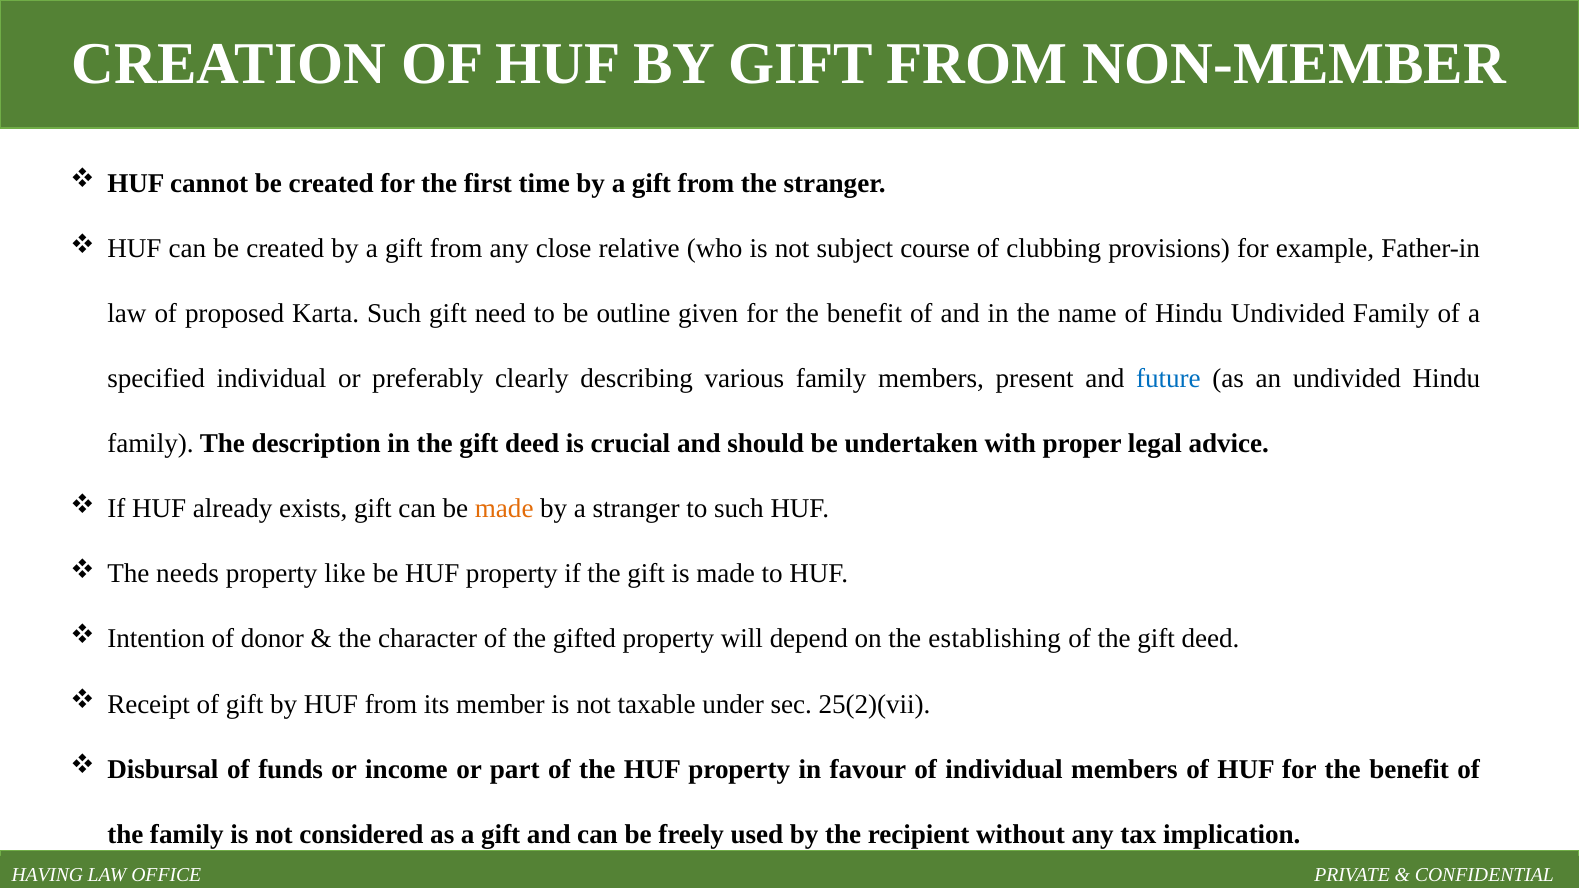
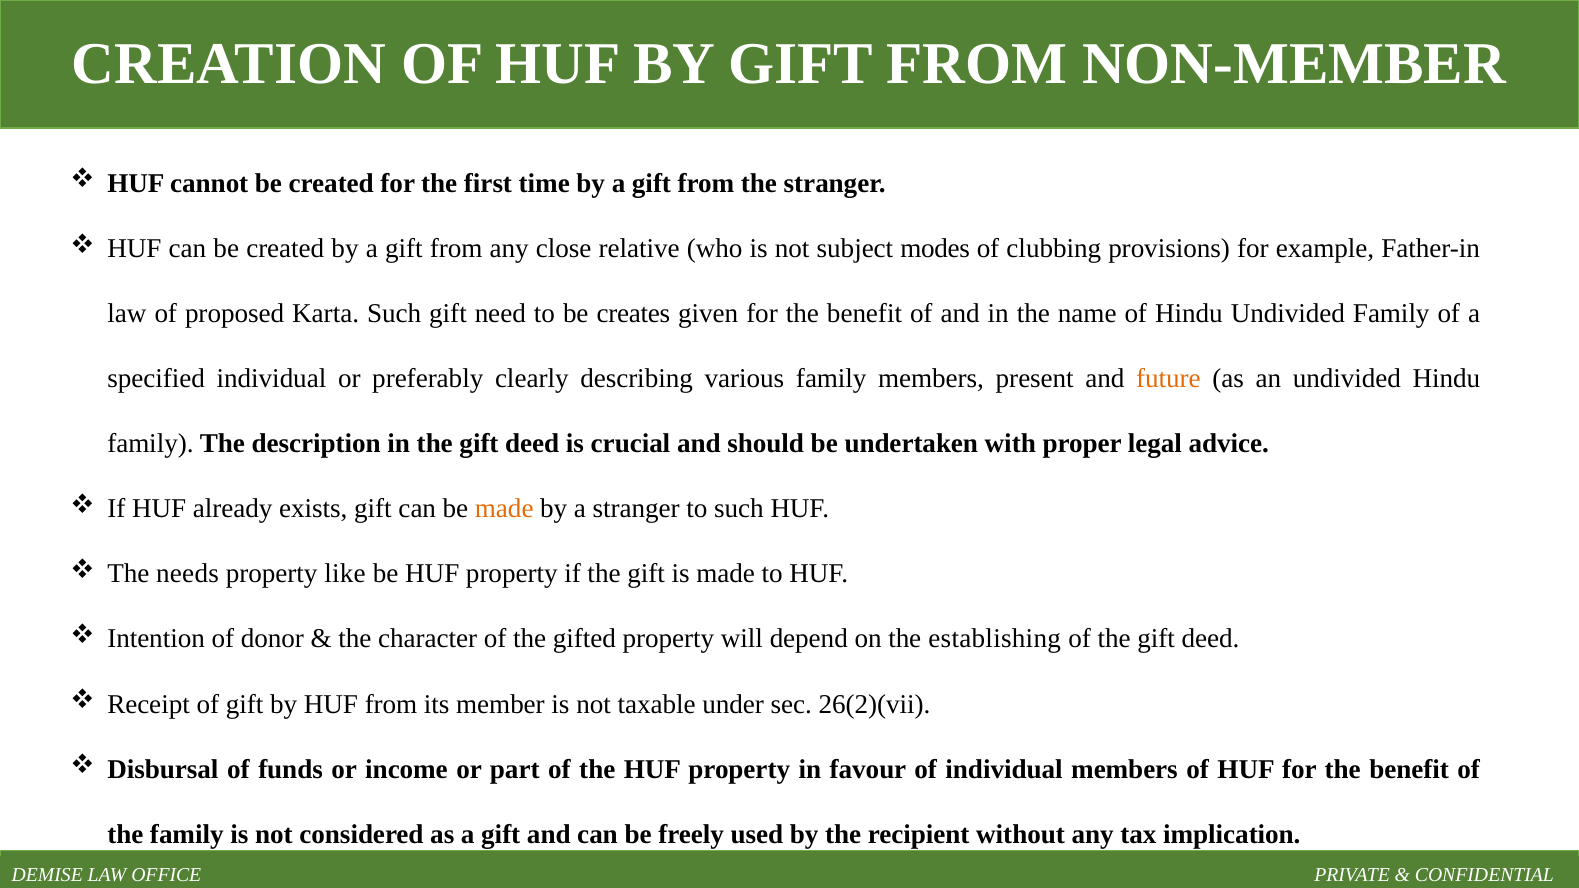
course: course -> modes (935, 249)
outline: outline -> creates (633, 314)
future colour: blue -> orange (1168, 379)
25(2)(vii: 25(2)(vii -> 26(2)(vii (875, 704)
HAVING: HAVING -> DEMISE (47, 875)
